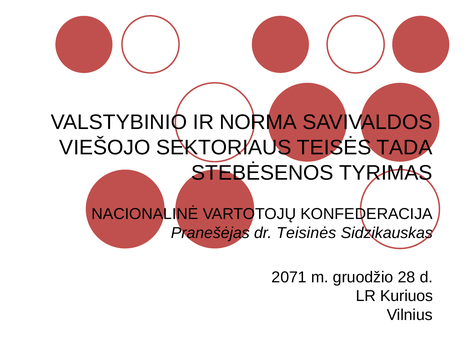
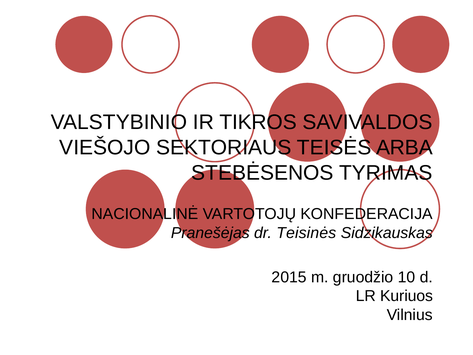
NORMA: NORMA -> TIKROS (258, 122)
TADA: TADA -> ARBA (404, 147)
2071: 2071 -> 2015 (289, 277)
28: 28 -> 10 (406, 277)
